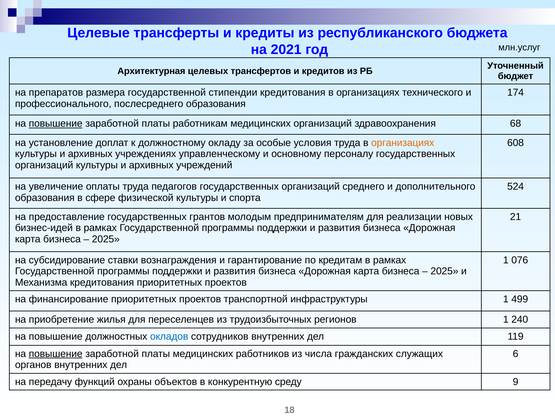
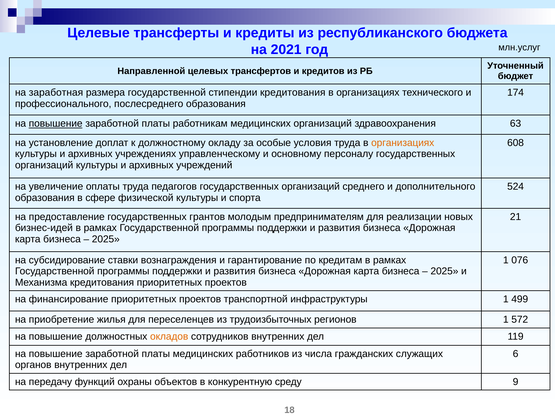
Архитектурная: Архитектурная -> Направленной (151, 71)
препаратов: препаратов -> заработная (56, 93)
68: 68 -> 63 (516, 124)
240: 240 -> 572 (520, 320)
окладов colour: blue -> orange (169, 337)
повышение underline: present -> none (56, 354)
